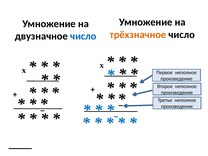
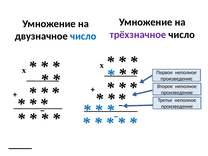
трёхзначное colour: orange -> purple (138, 35)
